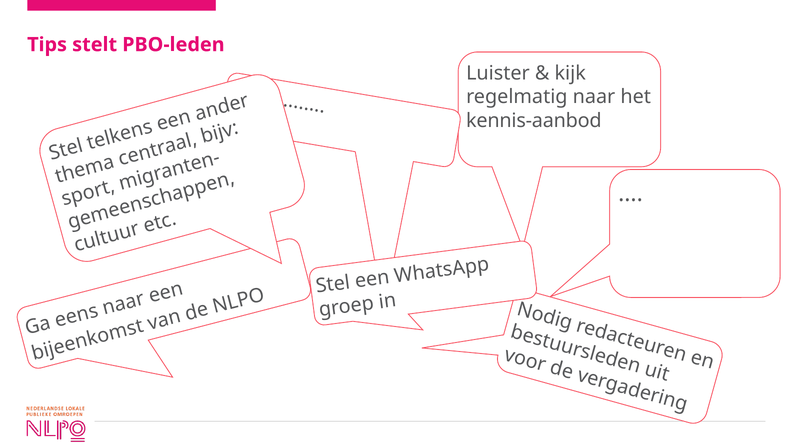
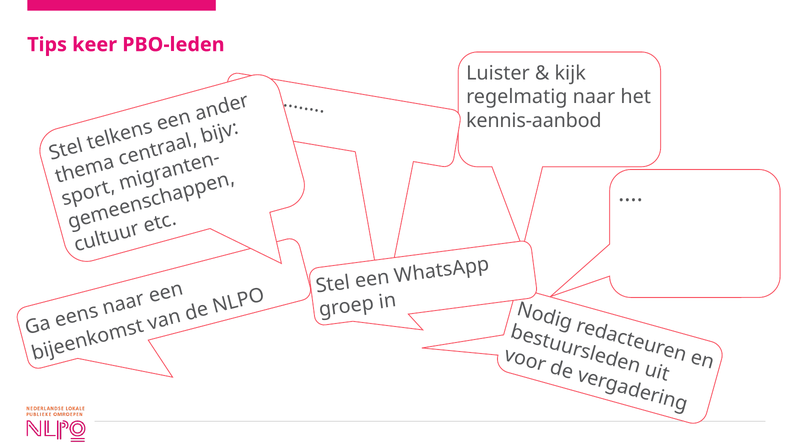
stelt: stelt -> keer (95, 45)
